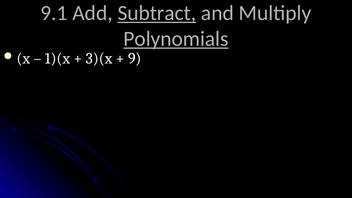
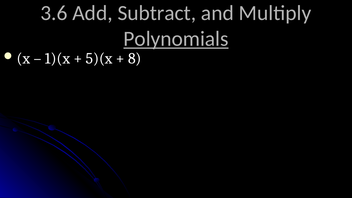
9.1: 9.1 -> 3.6 (54, 13)
Subtract underline: present -> none (157, 13)
3)(x: 3)(x -> 5)(x (99, 58)
9: 9 -> 8 (135, 58)
